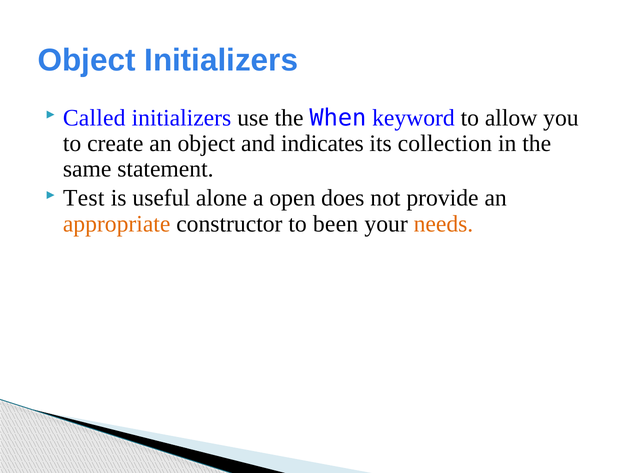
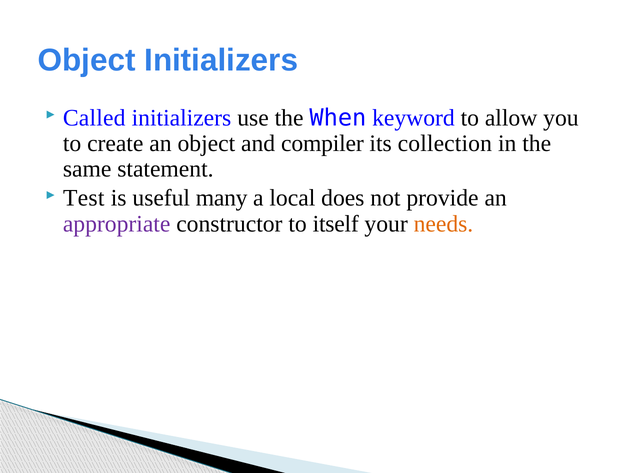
indicates: indicates -> compiler (322, 143)
alone: alone -> many (222, 198)
open: open -> local (292, 198)
appropriate colour: orange -> purple (117, 223)
been: been -> itself (336, 223)
